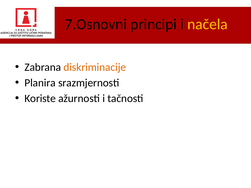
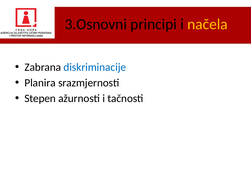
7.Osnovni: 7.Osnovni -> 3.Osnovni (96, 24)
diskriminacije colour: orange -> blue (95, 67)
Koriste: Koriste -> Stepen (40, 99)
